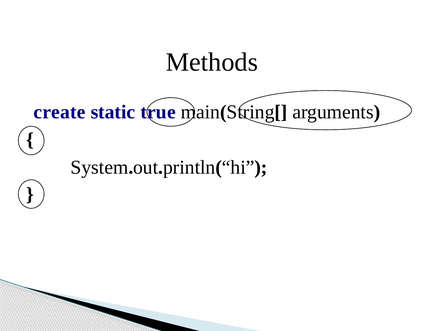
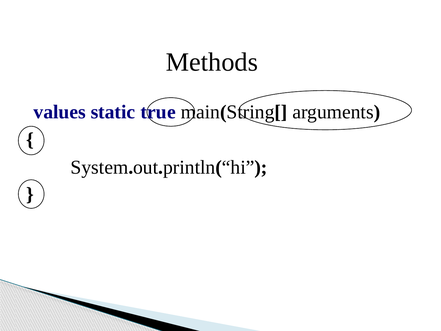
create: create -> values (60, 112)
